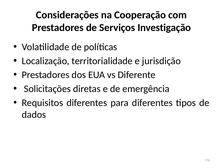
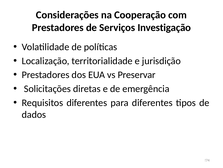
Diferente: Diferente -> Preservar (137, 75)
